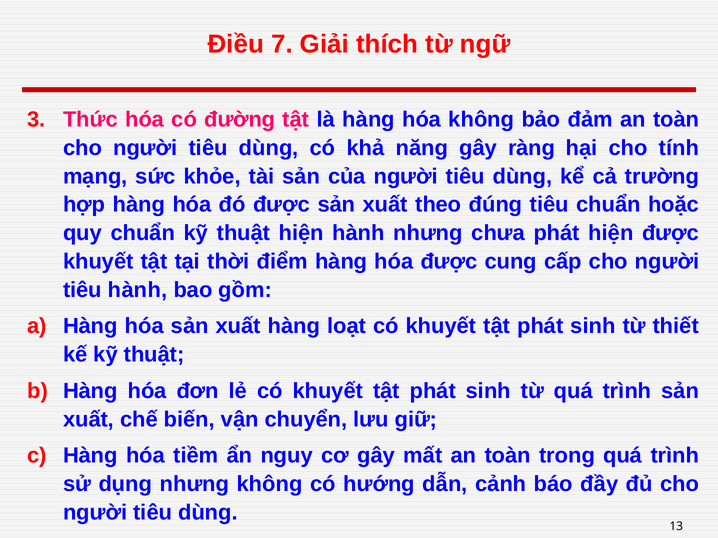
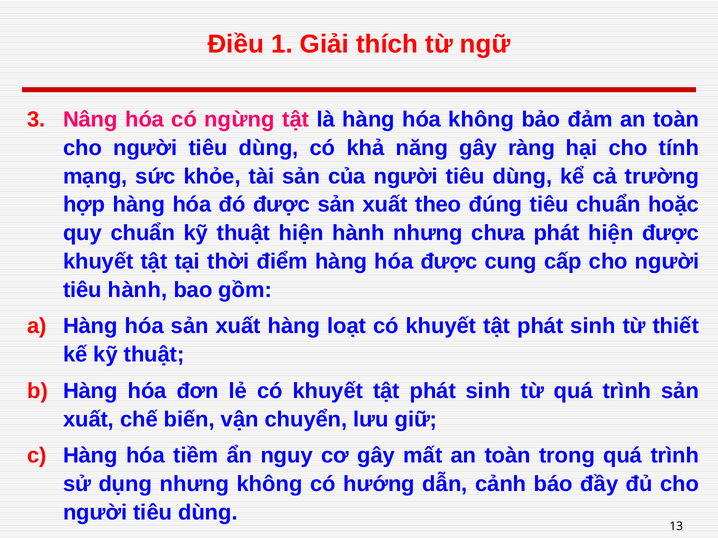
7: 7 -> 1 (282, 44)
Thức: Thức -> Nâng (90, 120)
đường: đường -> ngừng (240, 120)
